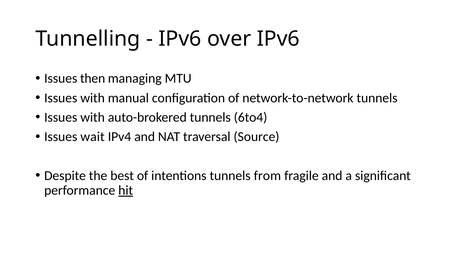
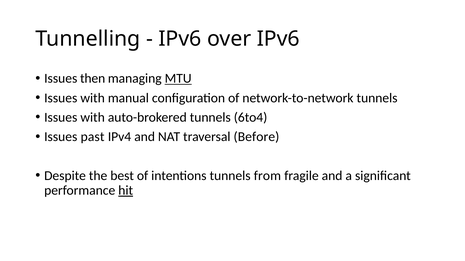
MTU underline: none -> present (178, 79)
wait: wait -> past (93, 137)
Source: Source -> Before (256, 137)
